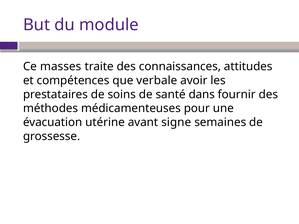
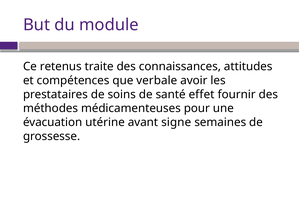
masses: masses -> retenus (61, 67)
dans: dans -> effet (202, 95)
